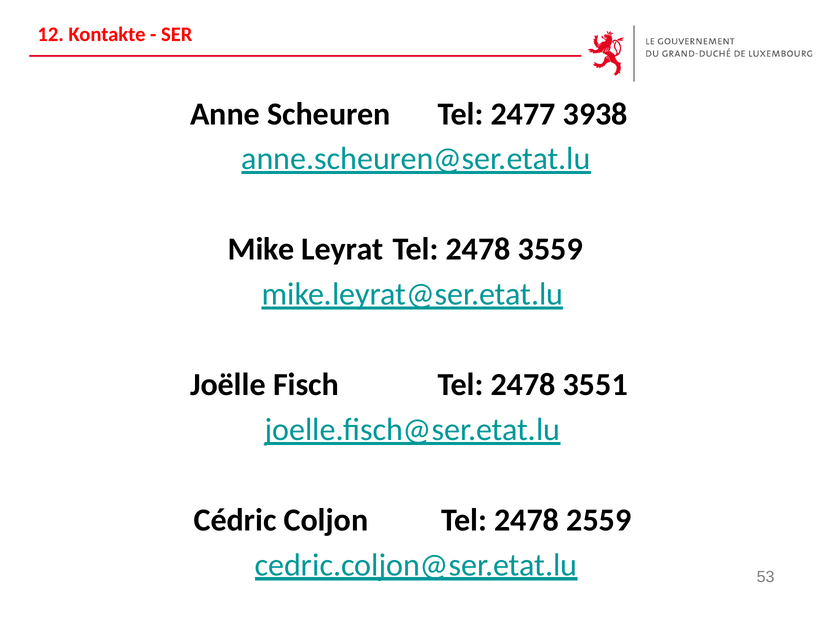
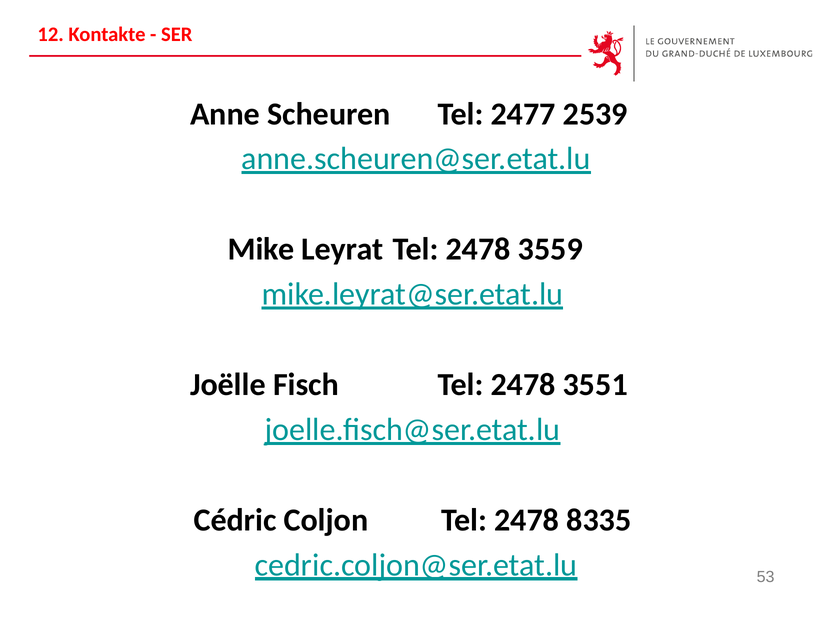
3938: 3938 -> 2539 (595, 114)
2559: 2559 -> 8335 (599, 521)
